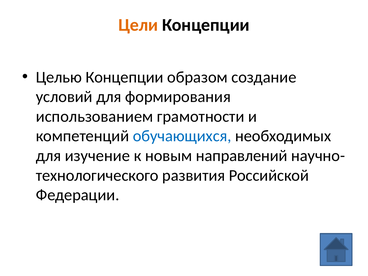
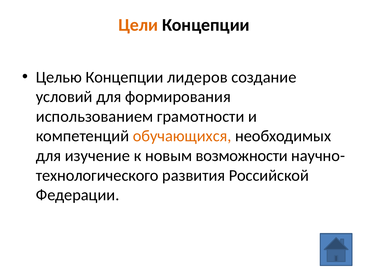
образом: образом -> лидеров (197, 77)
обучающихся colour: blue -> orange (182, 136)
направлений: направлений -> возможности (242, 156)
